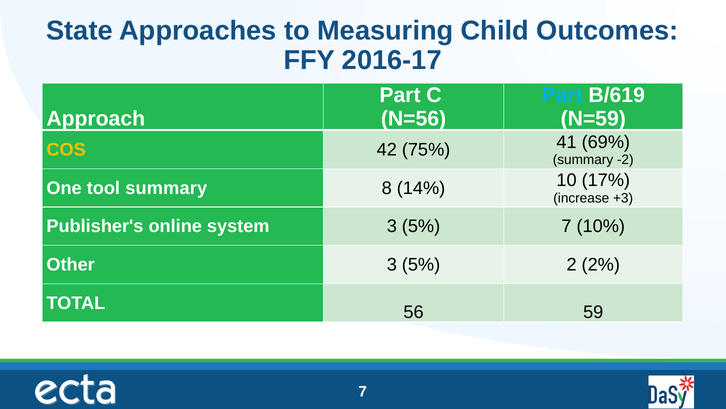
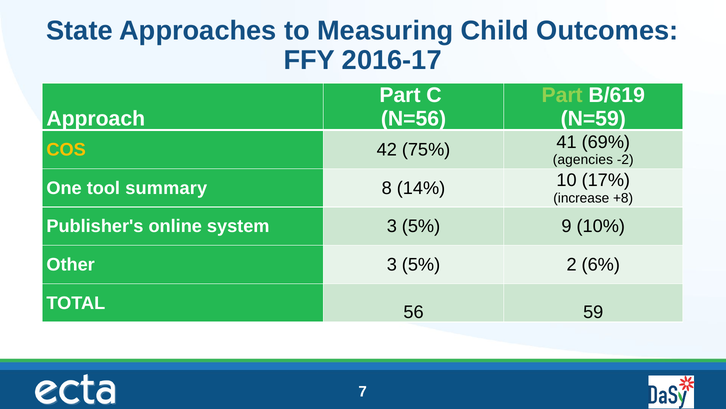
Part colour: light blue -> light green (562, 95)
summary: summary -> agencies (583, 160)
+3: +3 -> +8 (623, 198)
5% 7: 7 -> 9 (567, 226)
2%: 2% -> 6% (601, 264)
